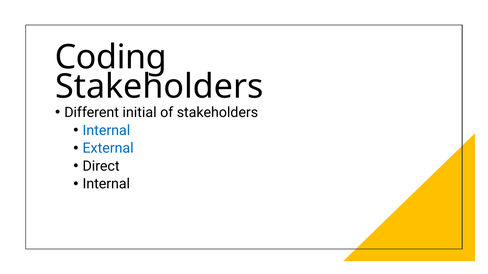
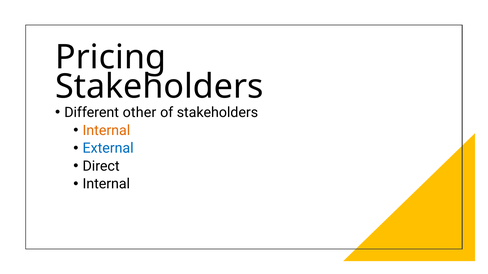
Coding: Coding -> Pricing (111, 57)
initial: initial -> other (139, 113)
Internal colour: blue -> orange (106, 131)
